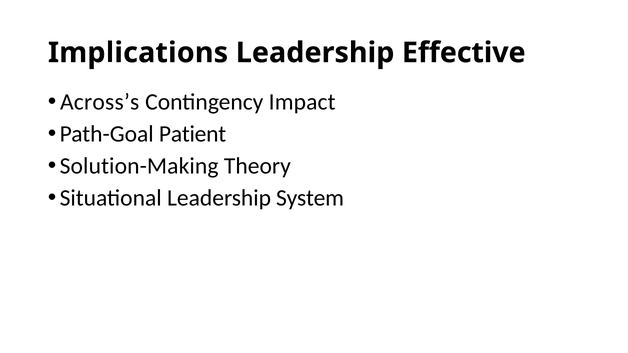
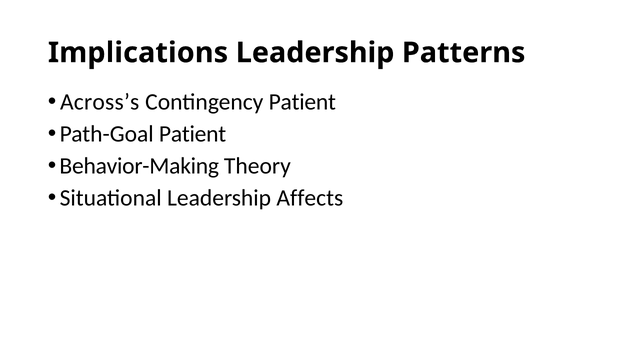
Effective: Effective -> Patterns (464, 53)
Contingency Impact: Impact -> Patient (302, 102)
Solution-Making: Solution-Making -> Behavior-Making (139, 166)
System: System -> Affects (310, 198)
